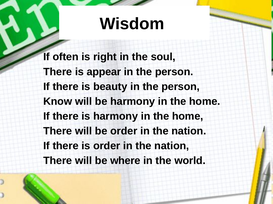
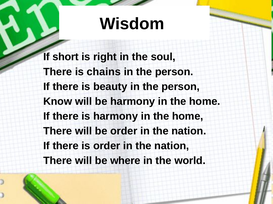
often: often -> short (66, 57)
appear: appear -> chains (104, 72)
